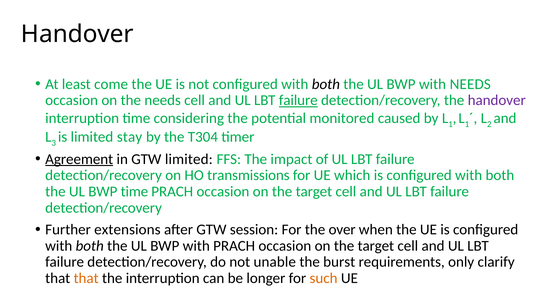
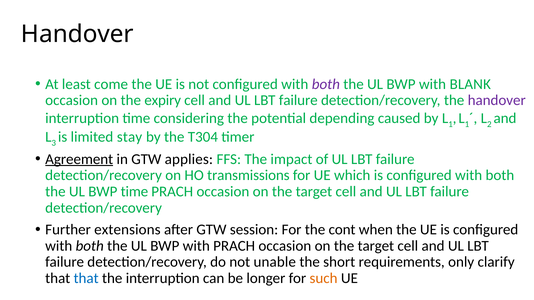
both colour: black -> purple (326, 84)
with NEEDS: NEEDS -> BLANK (470, 84)
the needs: needs -> expiry (163, 100)
failure underline: present -> none (298, 100)
monitored: monitored -> depending (342, 119)
GTW limited: limited -> applies (189, 159)
over: over -> cont (342, 230)
burst: burst -> short (339, 262)
that colour: orange -> blue (86, 279)
